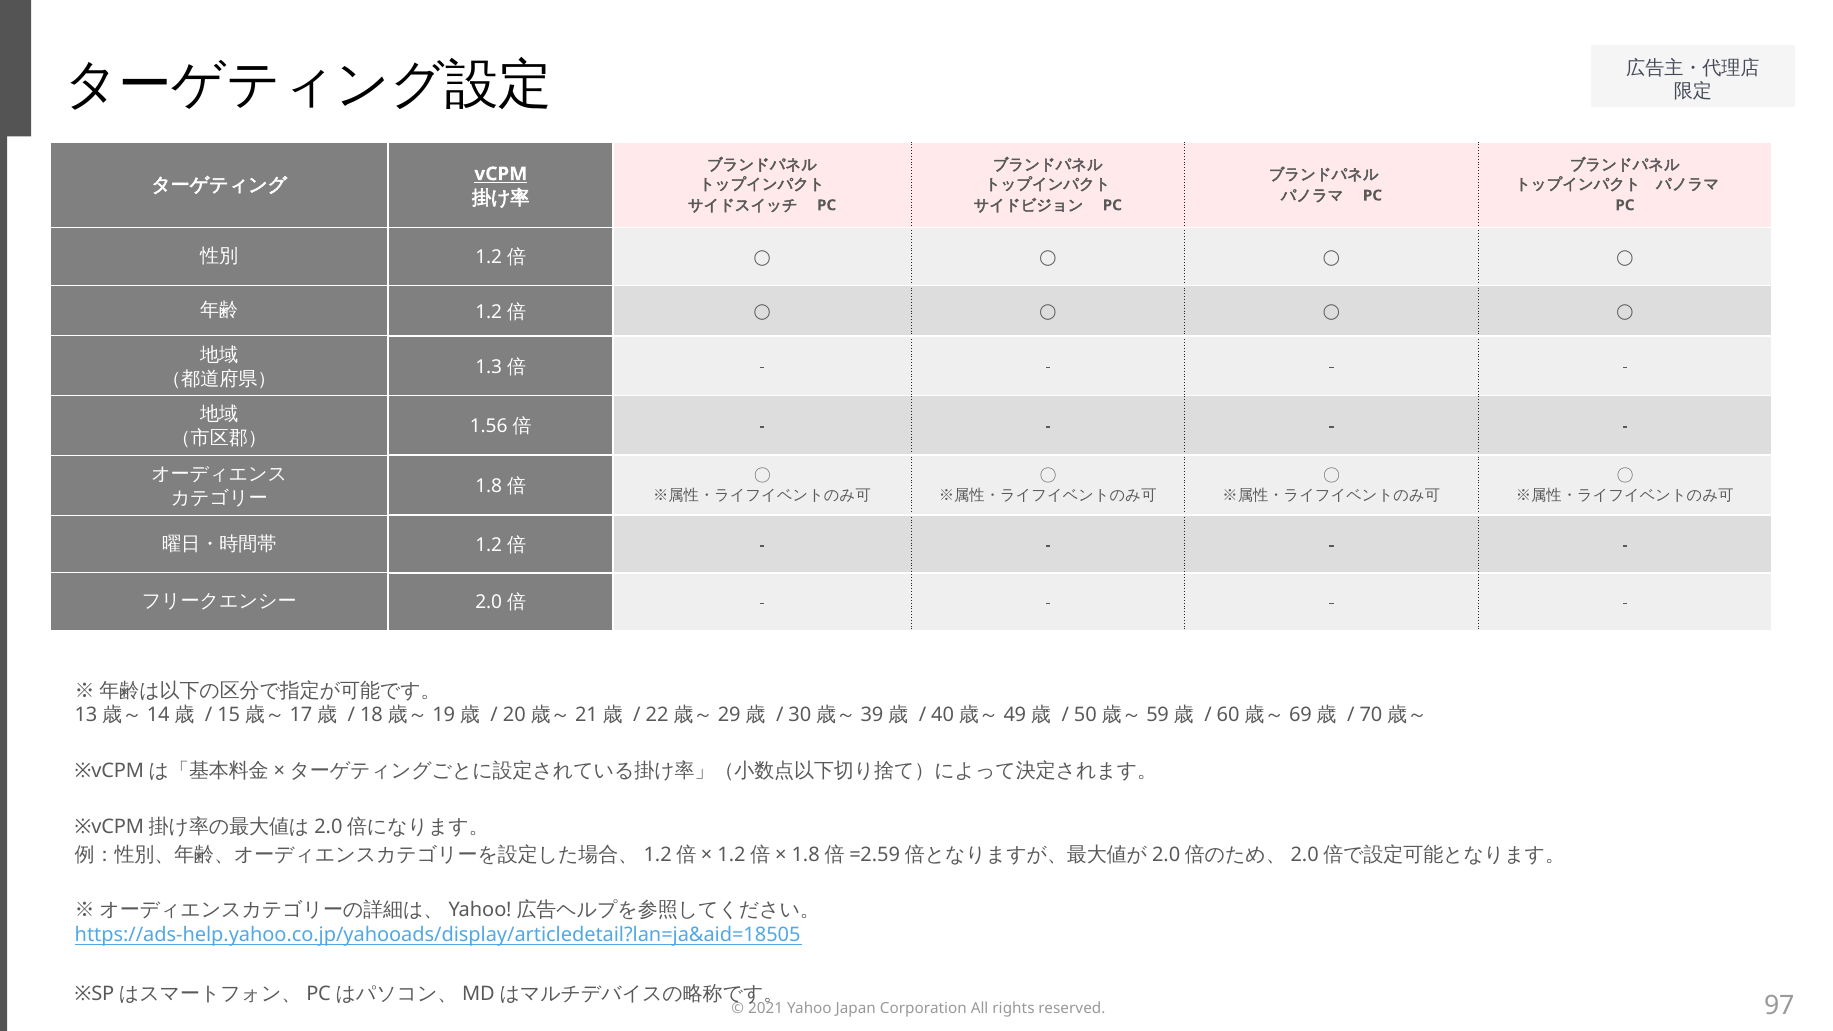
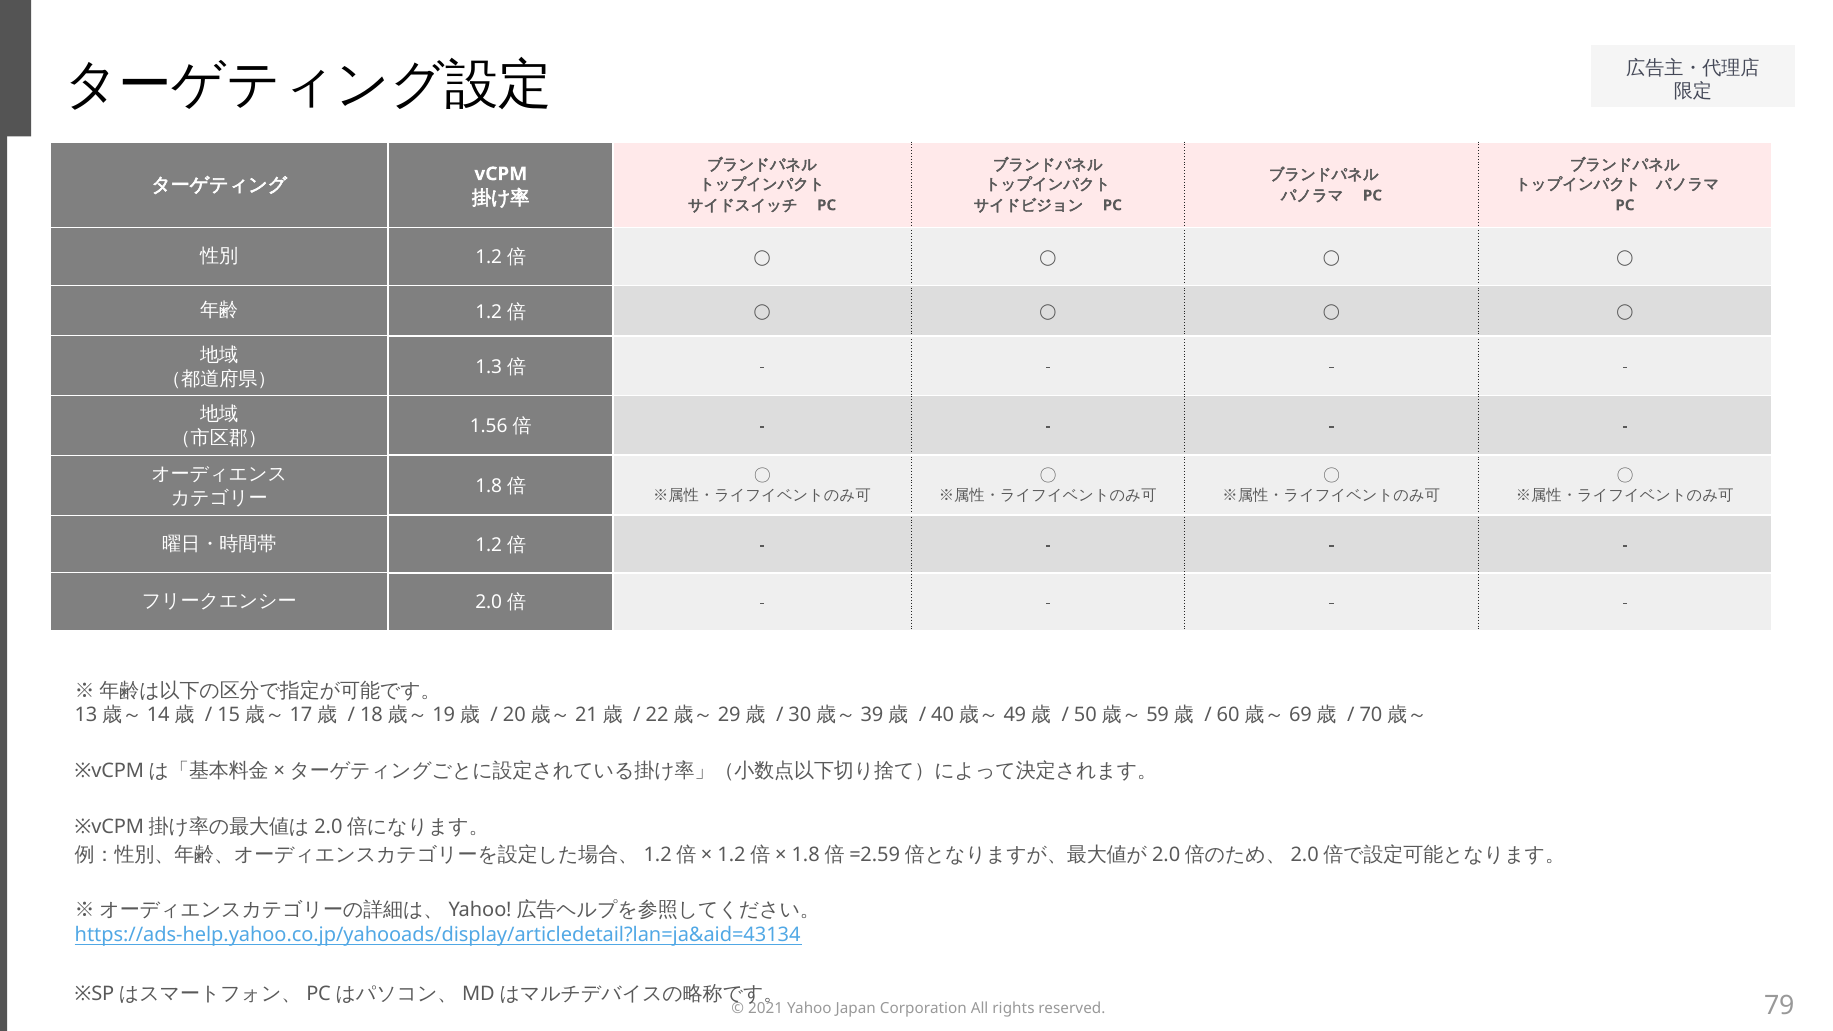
vCPM underline: present -> none (501, 174)
https://ads-help.yahoo.co.jp/yahooads/display/articledetail?lan=ja&aid=18505: https://ads-help.yahoo.co.jp/yahooads/display/articledetail?lan=ja&aid=18505 -> https://ads-help.yahoo.co.jp/yahooads/display/articledetail?lan=ja&aid=43134 (438, 935)
97: 97 -> 79 (1779, 1006)
